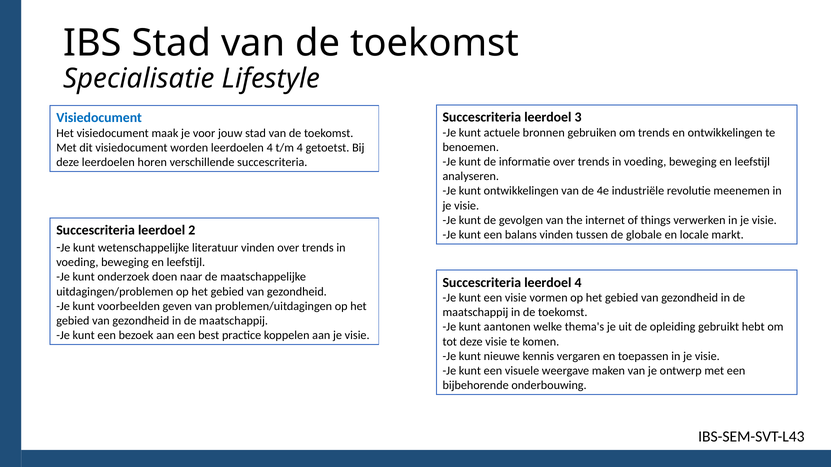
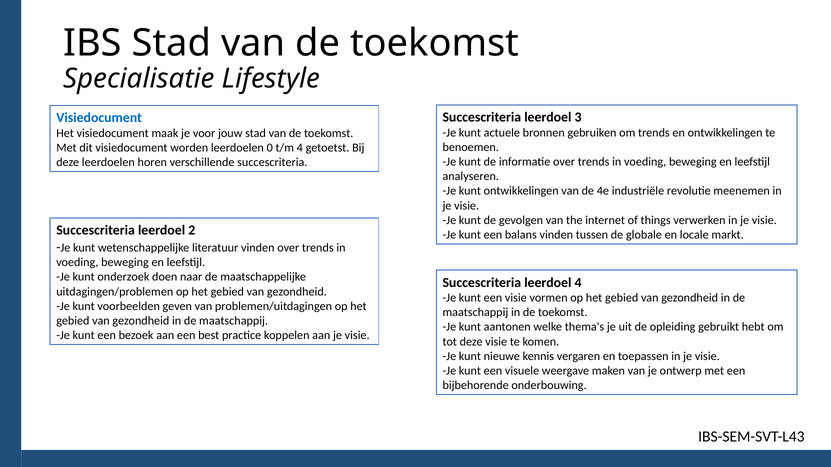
leerdoelen 4: 4 -> 0 (270, 148)
